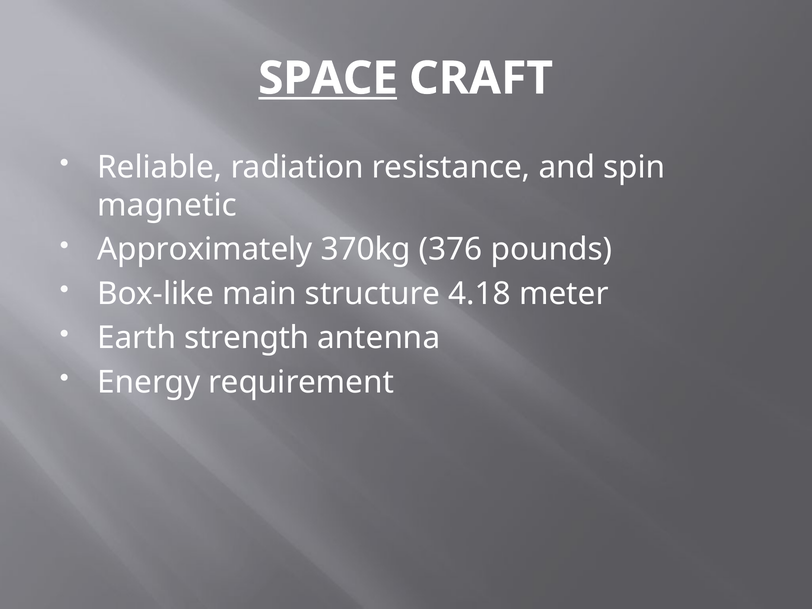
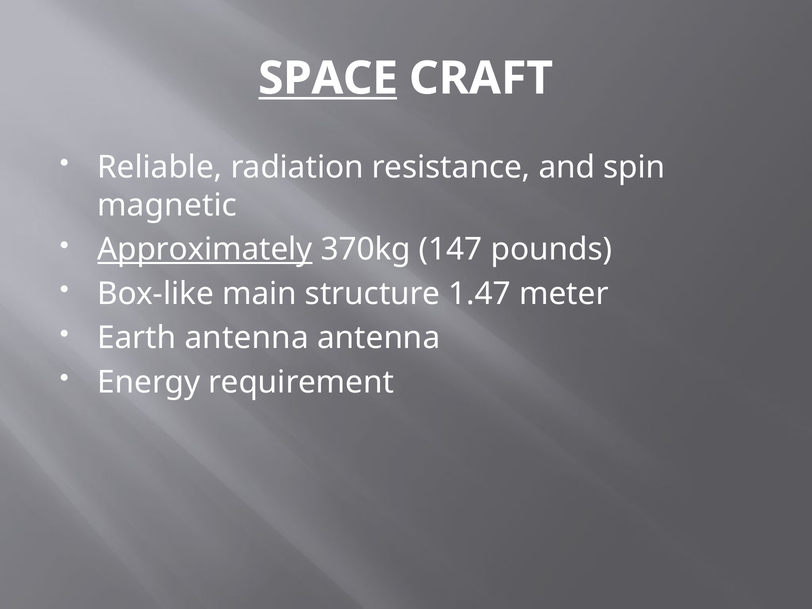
Approximately underline: none -> present (205, 249)
376: 376 -> 147 (451, 249)
4.18: 4.18 -> 1.47 (480, 294)
Earth strength: strength -> antenna (247, 338)
